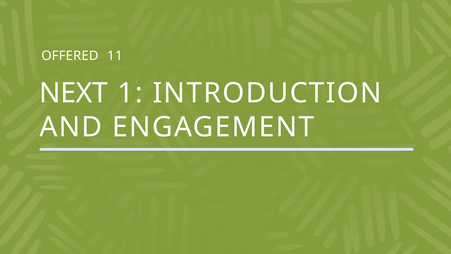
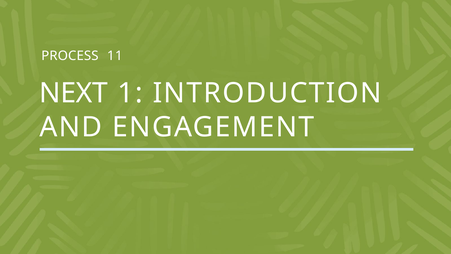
OFFERED: OFFERED -> PROCESS (70, 56)
